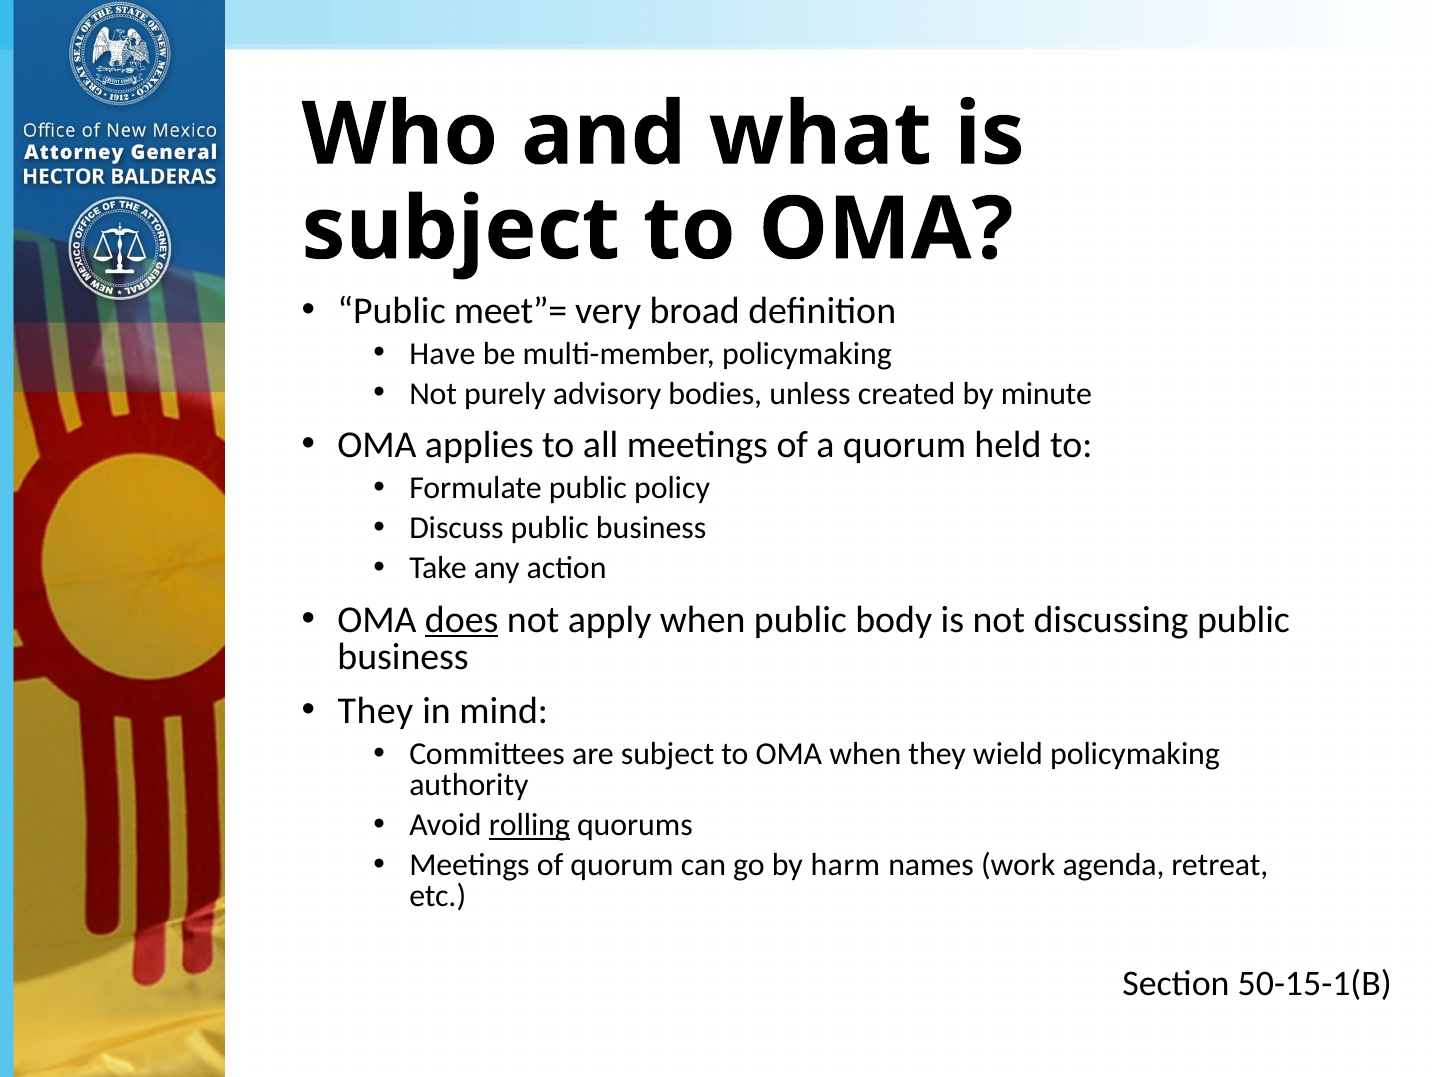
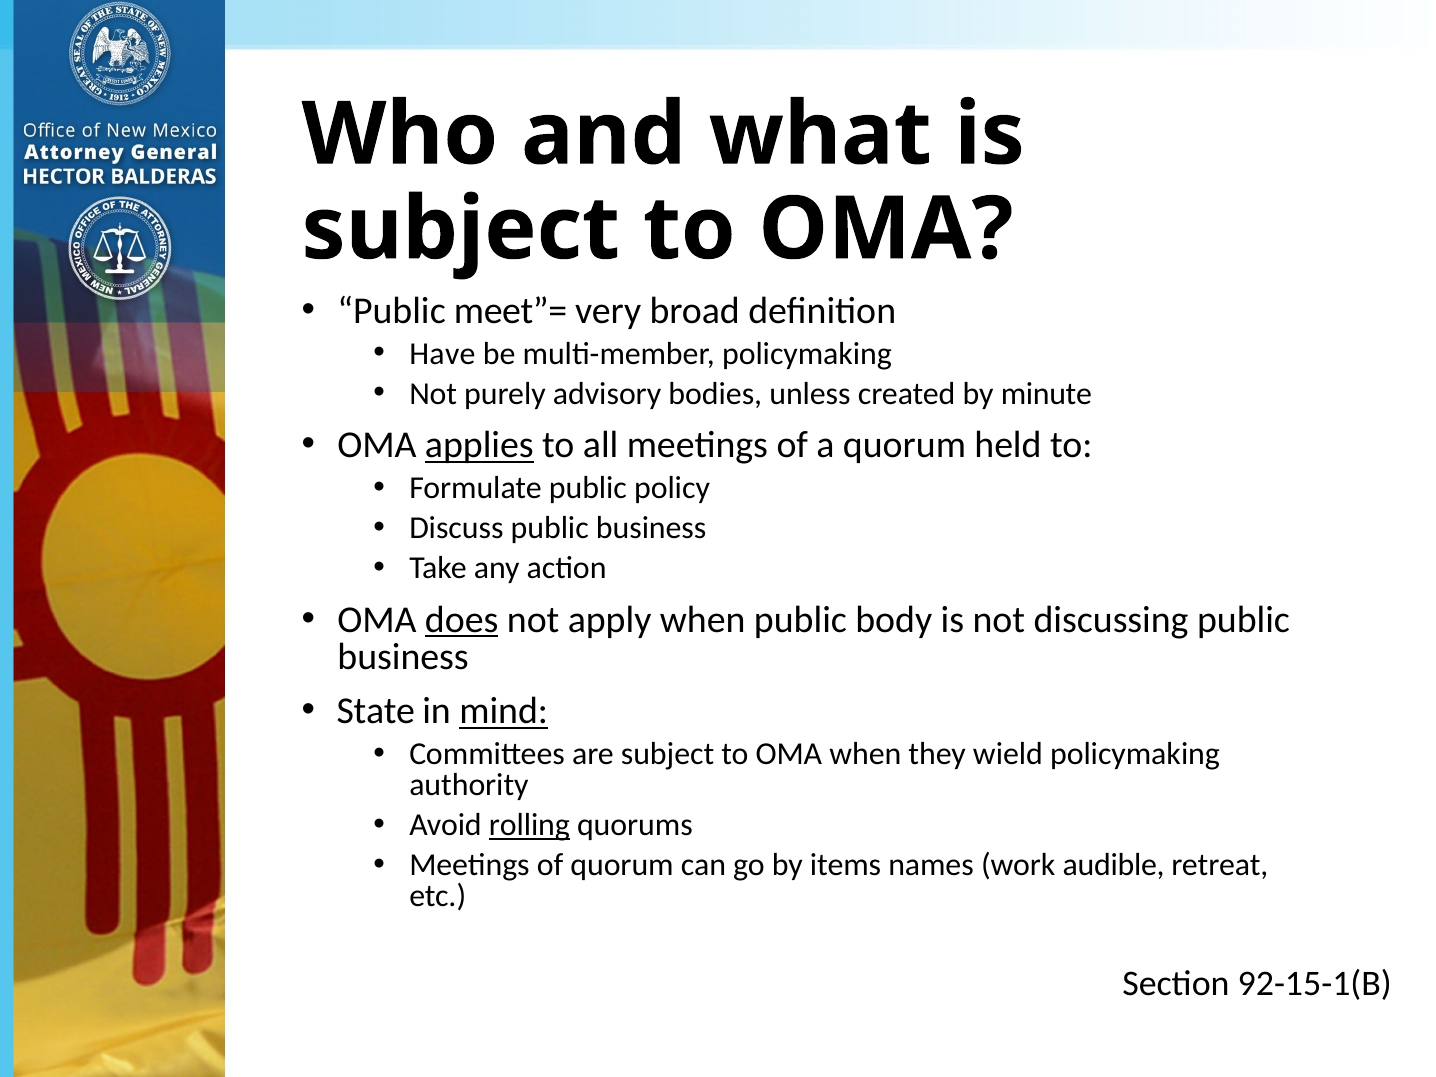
applies underline: none -> present (479, 445)
They: They -> State (376, 711)
mind underline: none -> present (504, 711)
harm: harm -> items (846, 865)
agenda: agenda -> audible (1114, 865)
50-15-1(B: 50-15-1(B -> 92-15-1(B (1315, 984)
